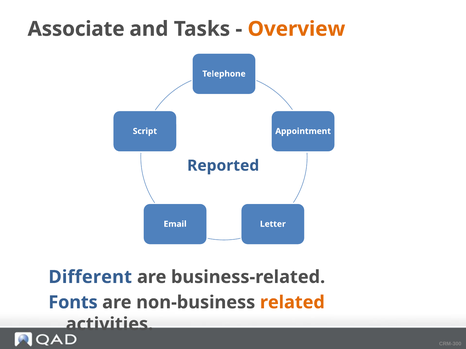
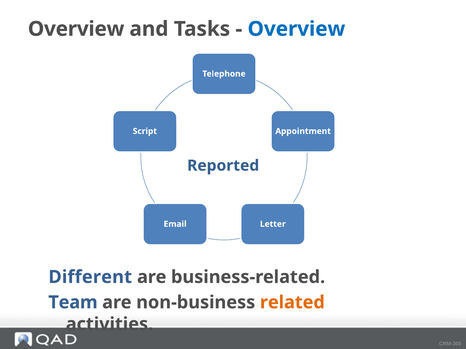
Associate: Associate -> Overview (76, 29)
Overview colour: orange -> blue (296, 29)
Fonts: Fonts -> Team (73, 303)
